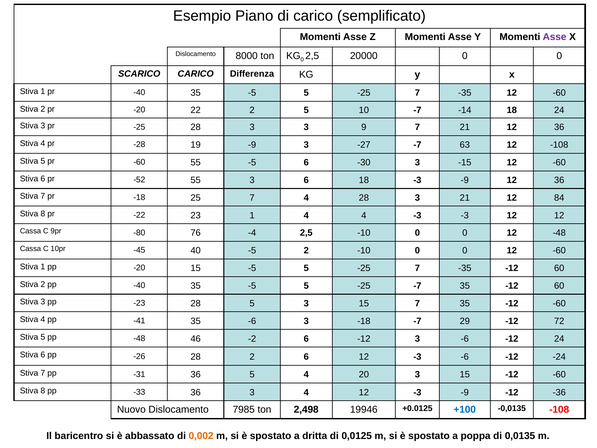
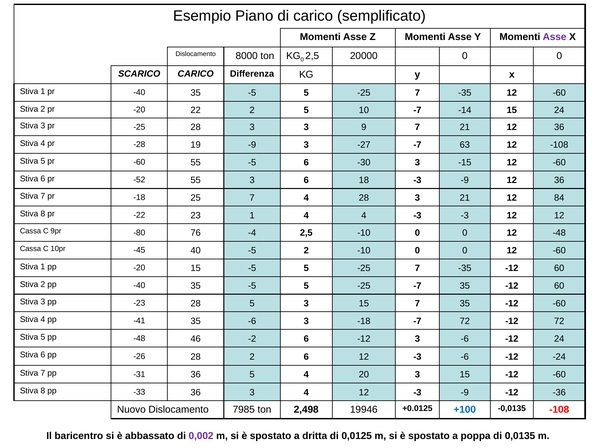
-14 18: 18 -> 15 (512, 110)
-7 29: 29 -> 72 (465, 321)
0,002 colour: orange -> purple (201, 436)
